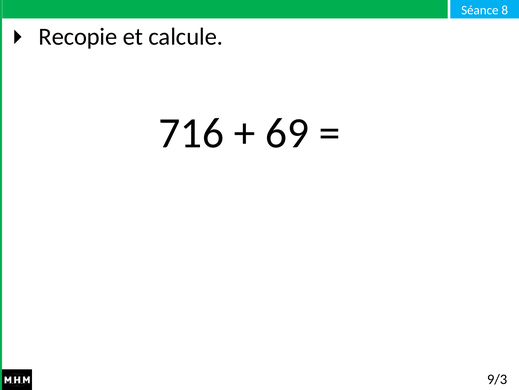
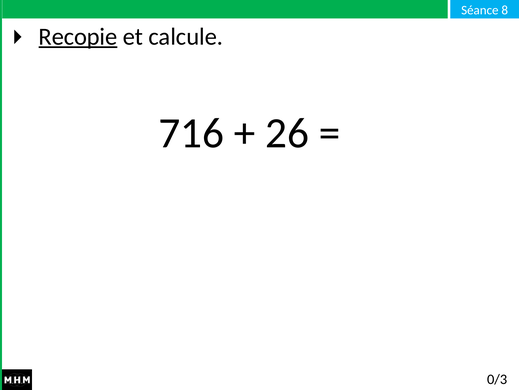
Recopie underline: none -> present (78, 37)
69: 69 -> 26 (287, 133)
9/3: 9/3 -> 0/3 (497, 379)
